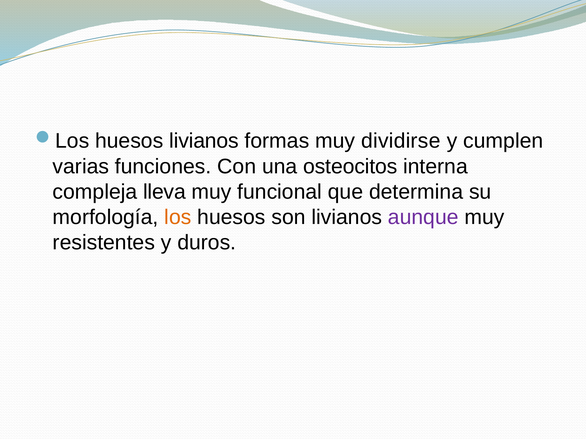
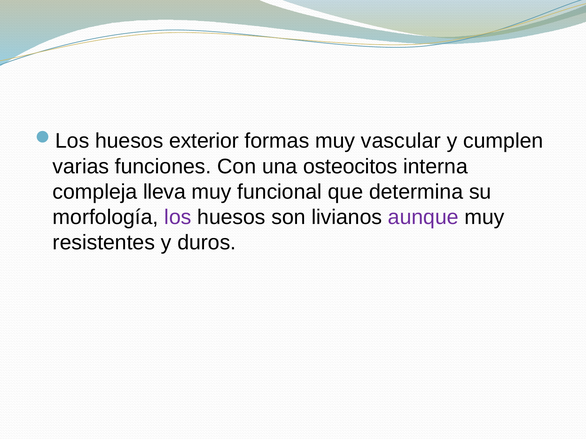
huesos livianos: livianos -> exterior (204, 141)
dividirse: dividirse -> vascular (401, 141)
los colour: orange -> purple (178, 217)
